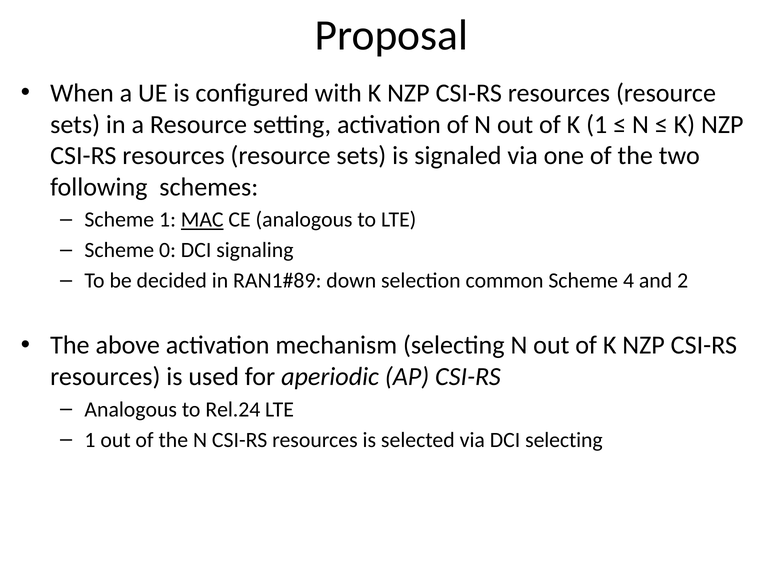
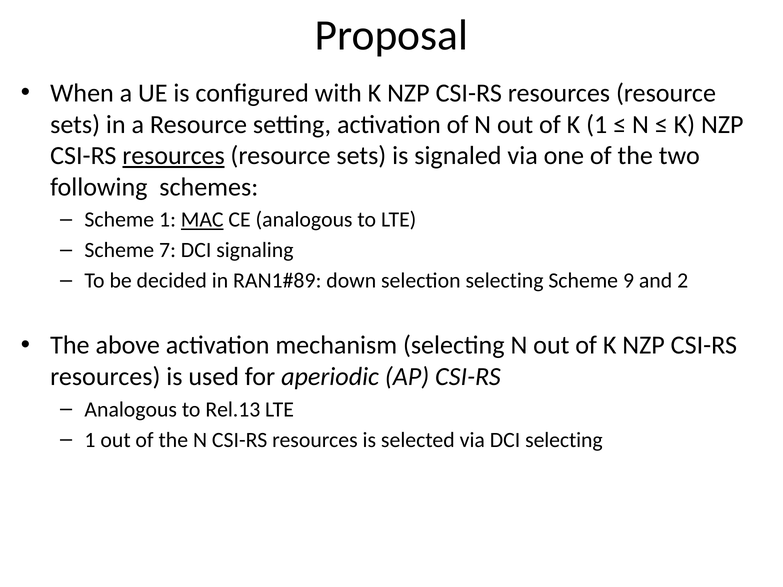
resources underline: none -> present (174, 156)
0: 0 -> 7 (168, 250)
selection common: common -> selecting (505, 281)
4: 4 -> 9 (629, 281)
Rel.24: Rel.24 -> Rel.13 (233, 410)
